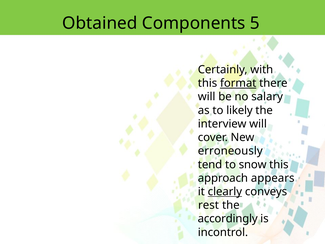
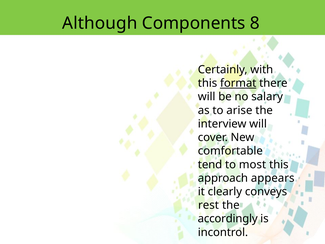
Obtained: Obtained -> Although (100, 23)
5: 5 -> 8 (255, 23)
likely: likely -> arise (239, 110)
erroneously: erroneously -> comfortable (230, 151)
snow: snow -> most (253, 164)
clearly underline: present -> none (225, 191)
